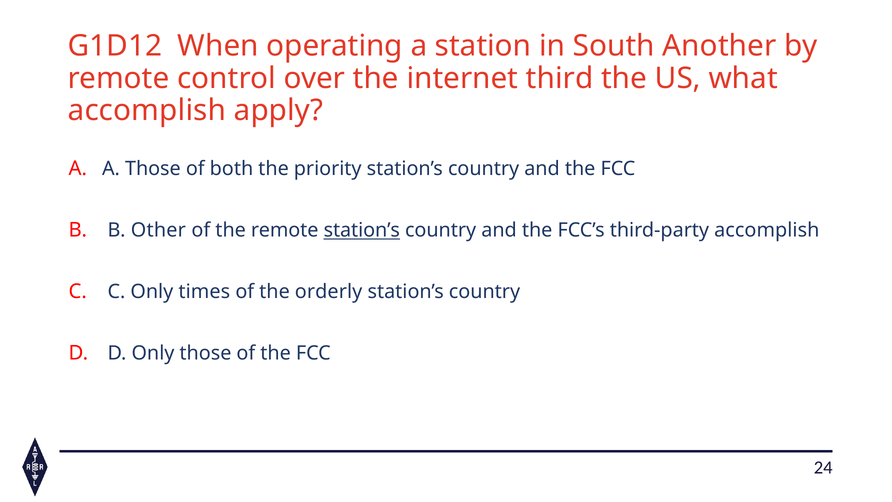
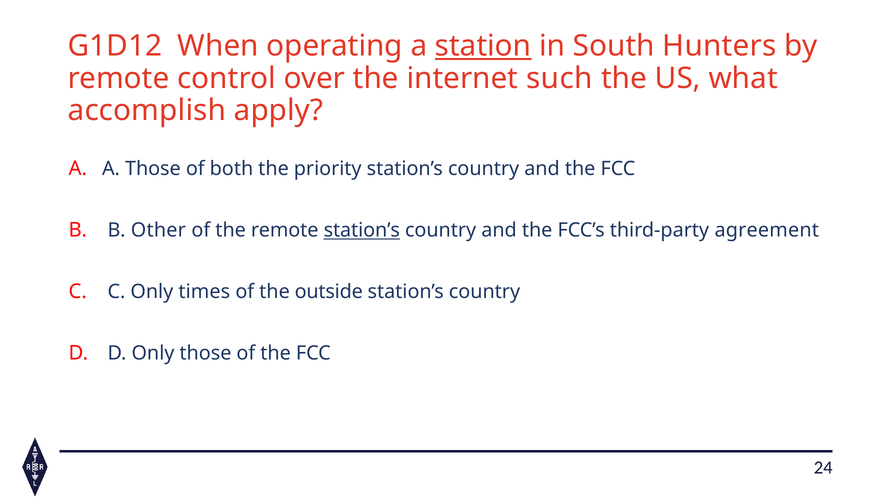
station underline: none -> present (483, 46)
Another: Another -> Hunters (719, 46)
third: third -> such (560, 78)
third-party accomplish: accomplish -> agreement (767, 230)
orderly: orderly -> outside (329, 292)
